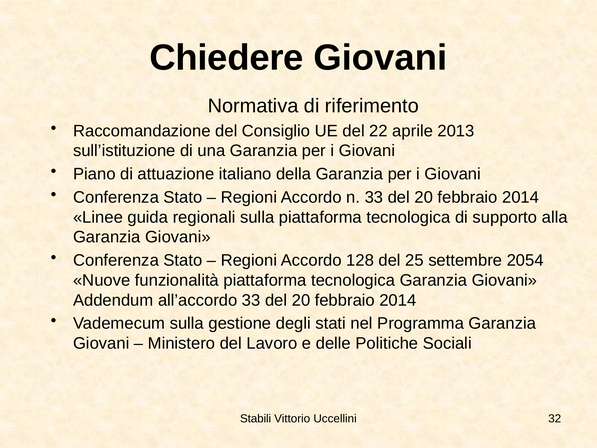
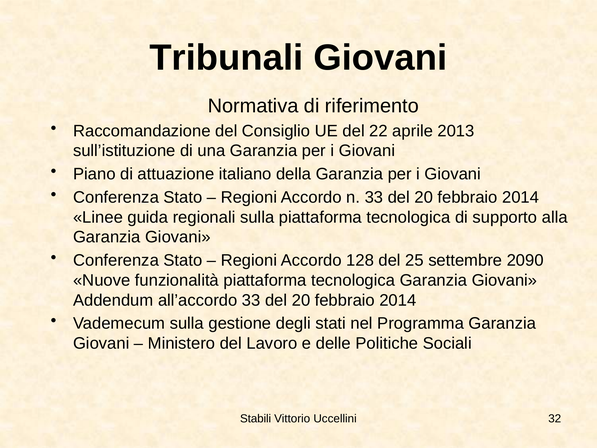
Chiedere: Chiedere -> Tribunali (226, 58)
2054: 2054 -> 2090 (525, 260)
